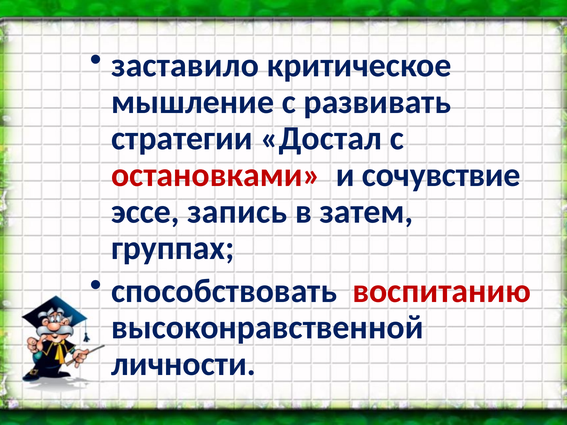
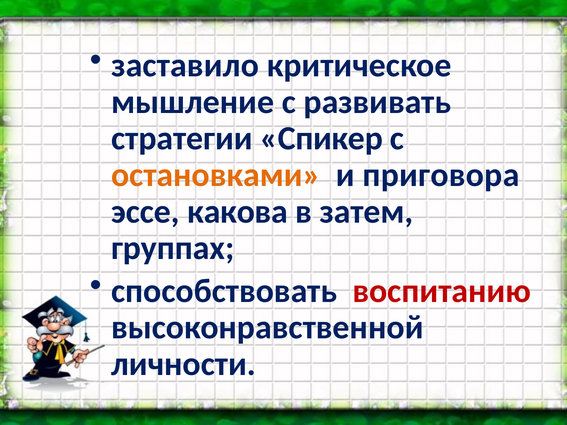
Достал: Достал -> Спикер (321, 139)
остановками colour: red -> orange (216, 175)
сочувствие: сочувствие -> приговора (441, 175)
запись: запись -> какова (238, 212)
